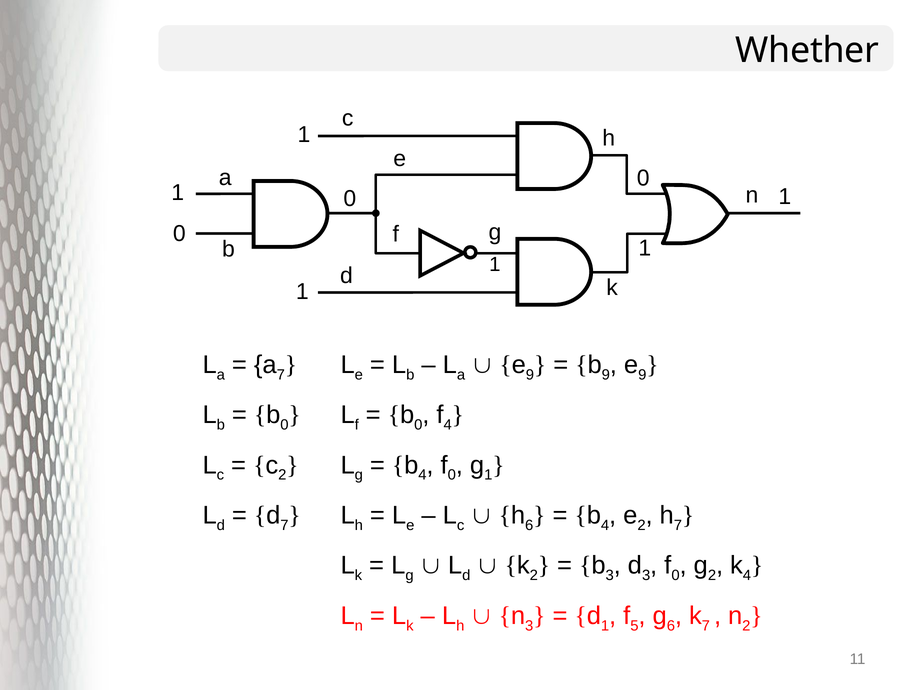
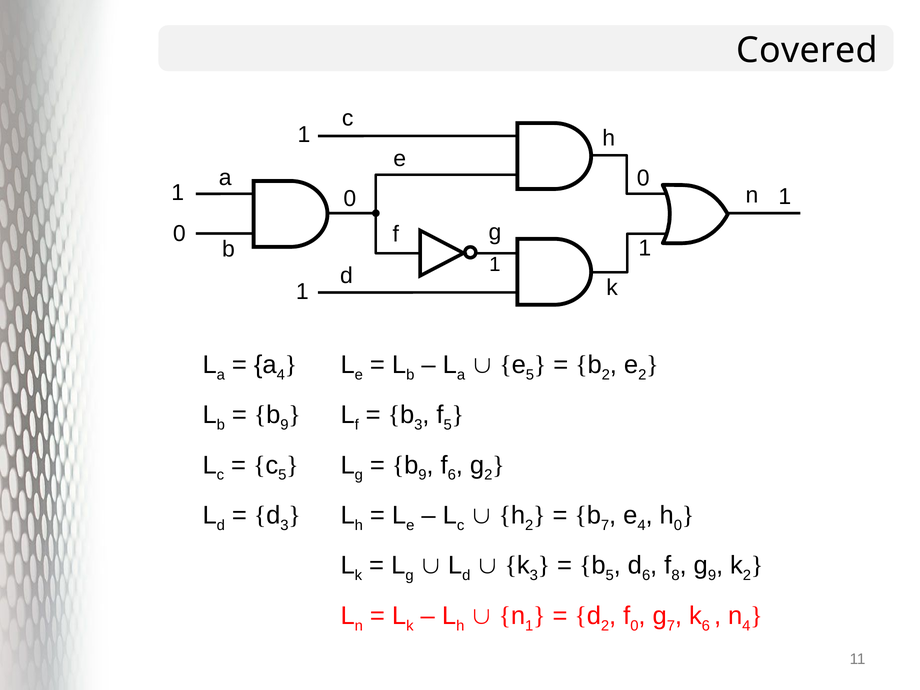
Whether: Whether -> Covered (807, 51)
a 7: 7 -> 4 (281, 375)
9: 9 -> 5 (530, 375)
b 9: 9 -> 2 (606, 375)
9: 9 -> 2 (642, 375)
0: 0 -> 9 (284, 425)
0: 0 -> 3 (418, 425)
f 4: 4 -> 5 (448, 425)
c 2: 2 -> 5 (282, 475)
4: 4 -> 9 (422, 475)
0: 0 -> 6 (452, 475)
g 1: 1 -> 2 (488, 475)
d 7: 7 -> 3 (284, 525)
h 6: 6 -> 2 (529, 525)
4: 4 -> 7 (605, 525)
e 2: 2 -> 4 (642, 525)
h 7: 7 -> 0 (678, 525)
k 2: 2 -> 3 (534, 575)
b 3: 3 -> 5 (610, 575)
d 3: 3 -> 6 (646, 575)
0: 0 -> 8 (676, 575)
g 2: 2 -> 9 (712, 575)
k 4: 4 -> 2 (747, 575)
n 3: 3 -> 1 (529, 626)
d 1: 1 -> 2 (605, 626)
f 5: 5 -> 0 (634, 626)
g 6: 6 -> 7 (671, 626)
k 7: 7 -> 6 (706, 626)
n 2: 2 -> 4 (746, 626)
